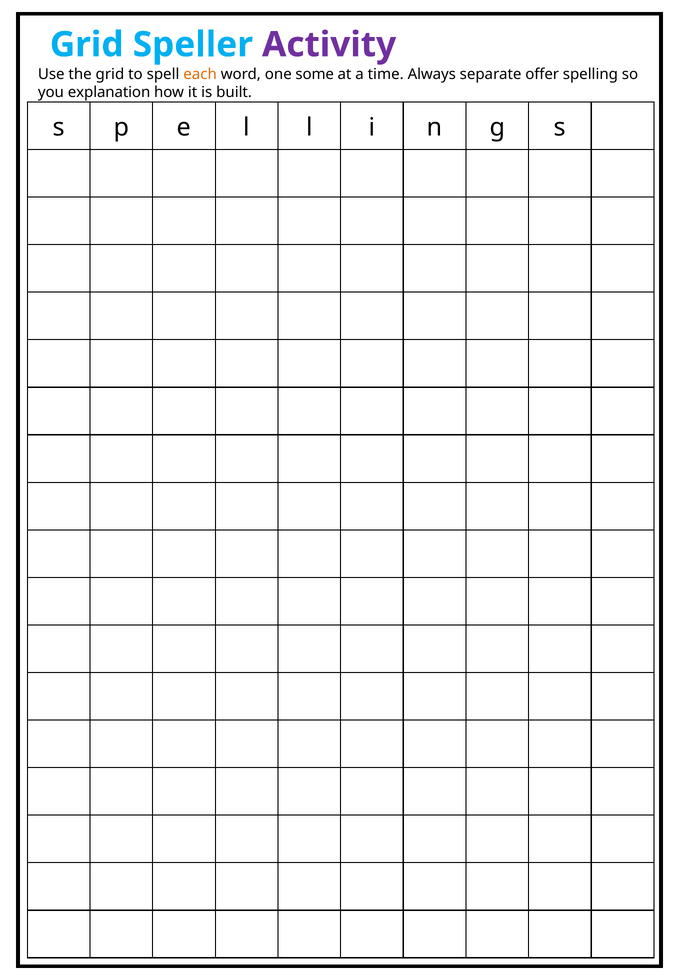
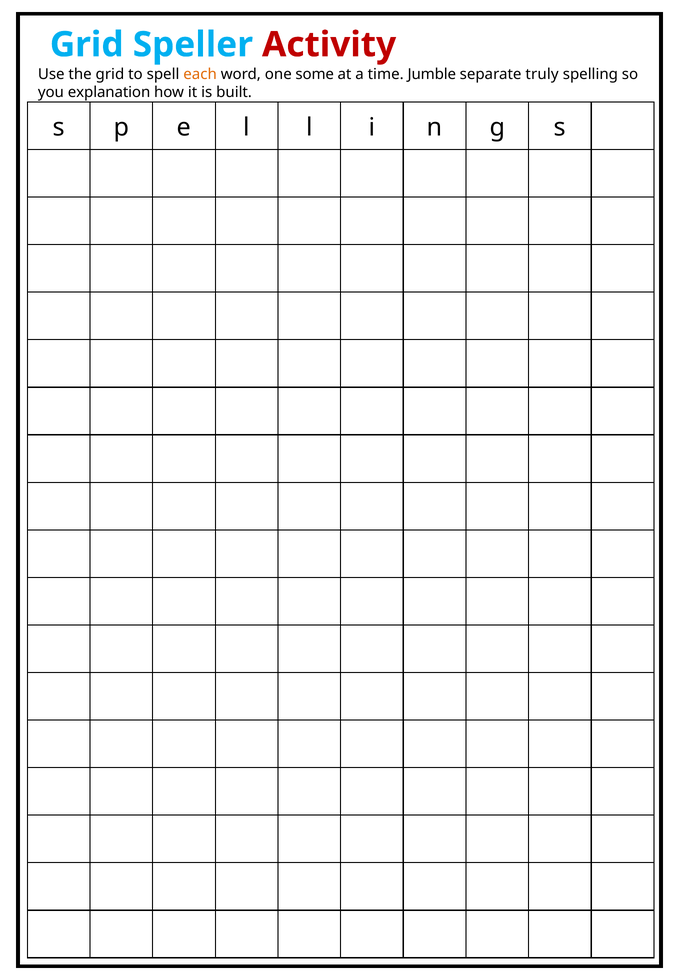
Activity colour: purple -> red (329, 45)
Always: Always -> Jumble (432, 74)
offer: offer -> truly (542, 74)
